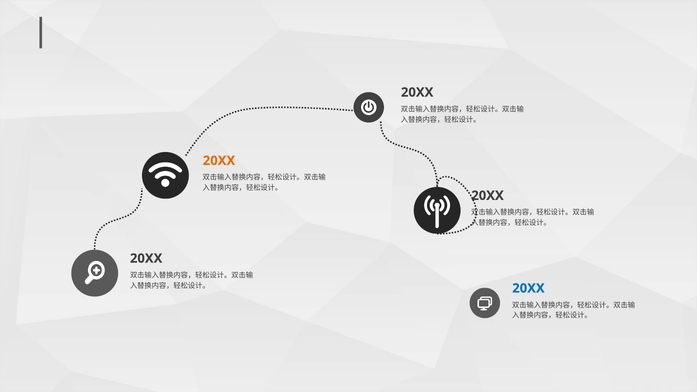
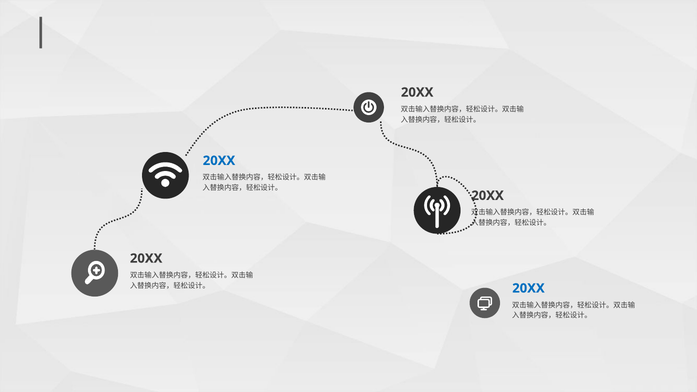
20XX colour: orange -> blue (219, 161)
